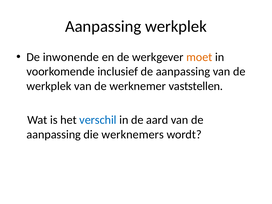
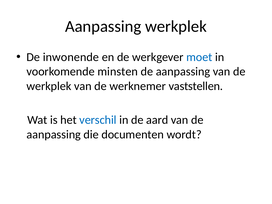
moet colour: orange -> blue (199, 57)
inclusief: inclusief -> minsten (118, 72)
werknemers: werknemers -> documenten (133, 134)
